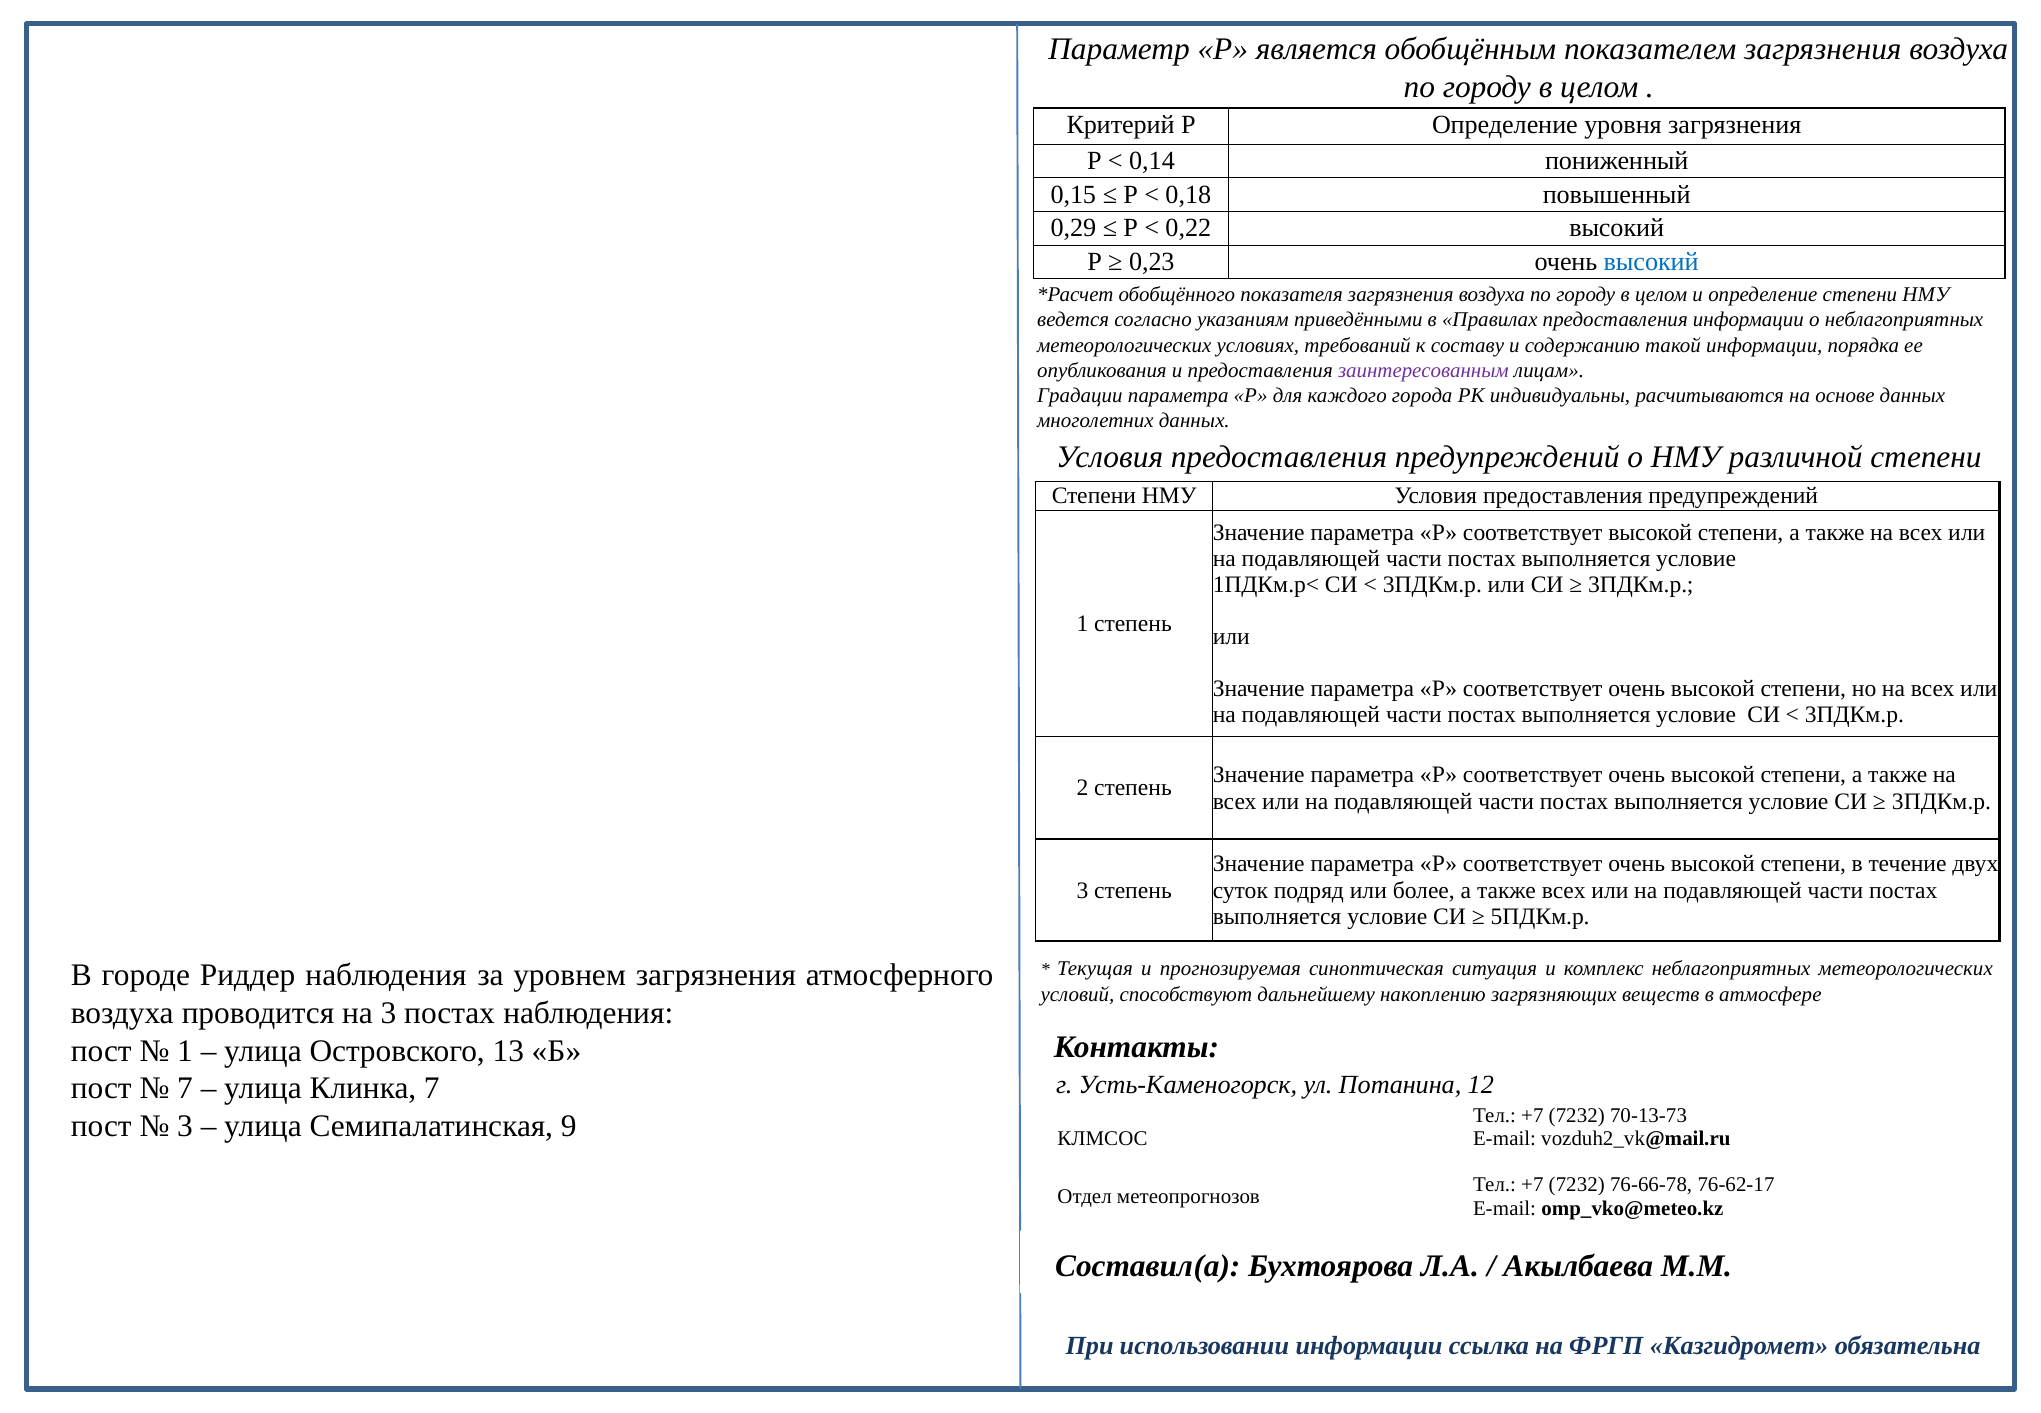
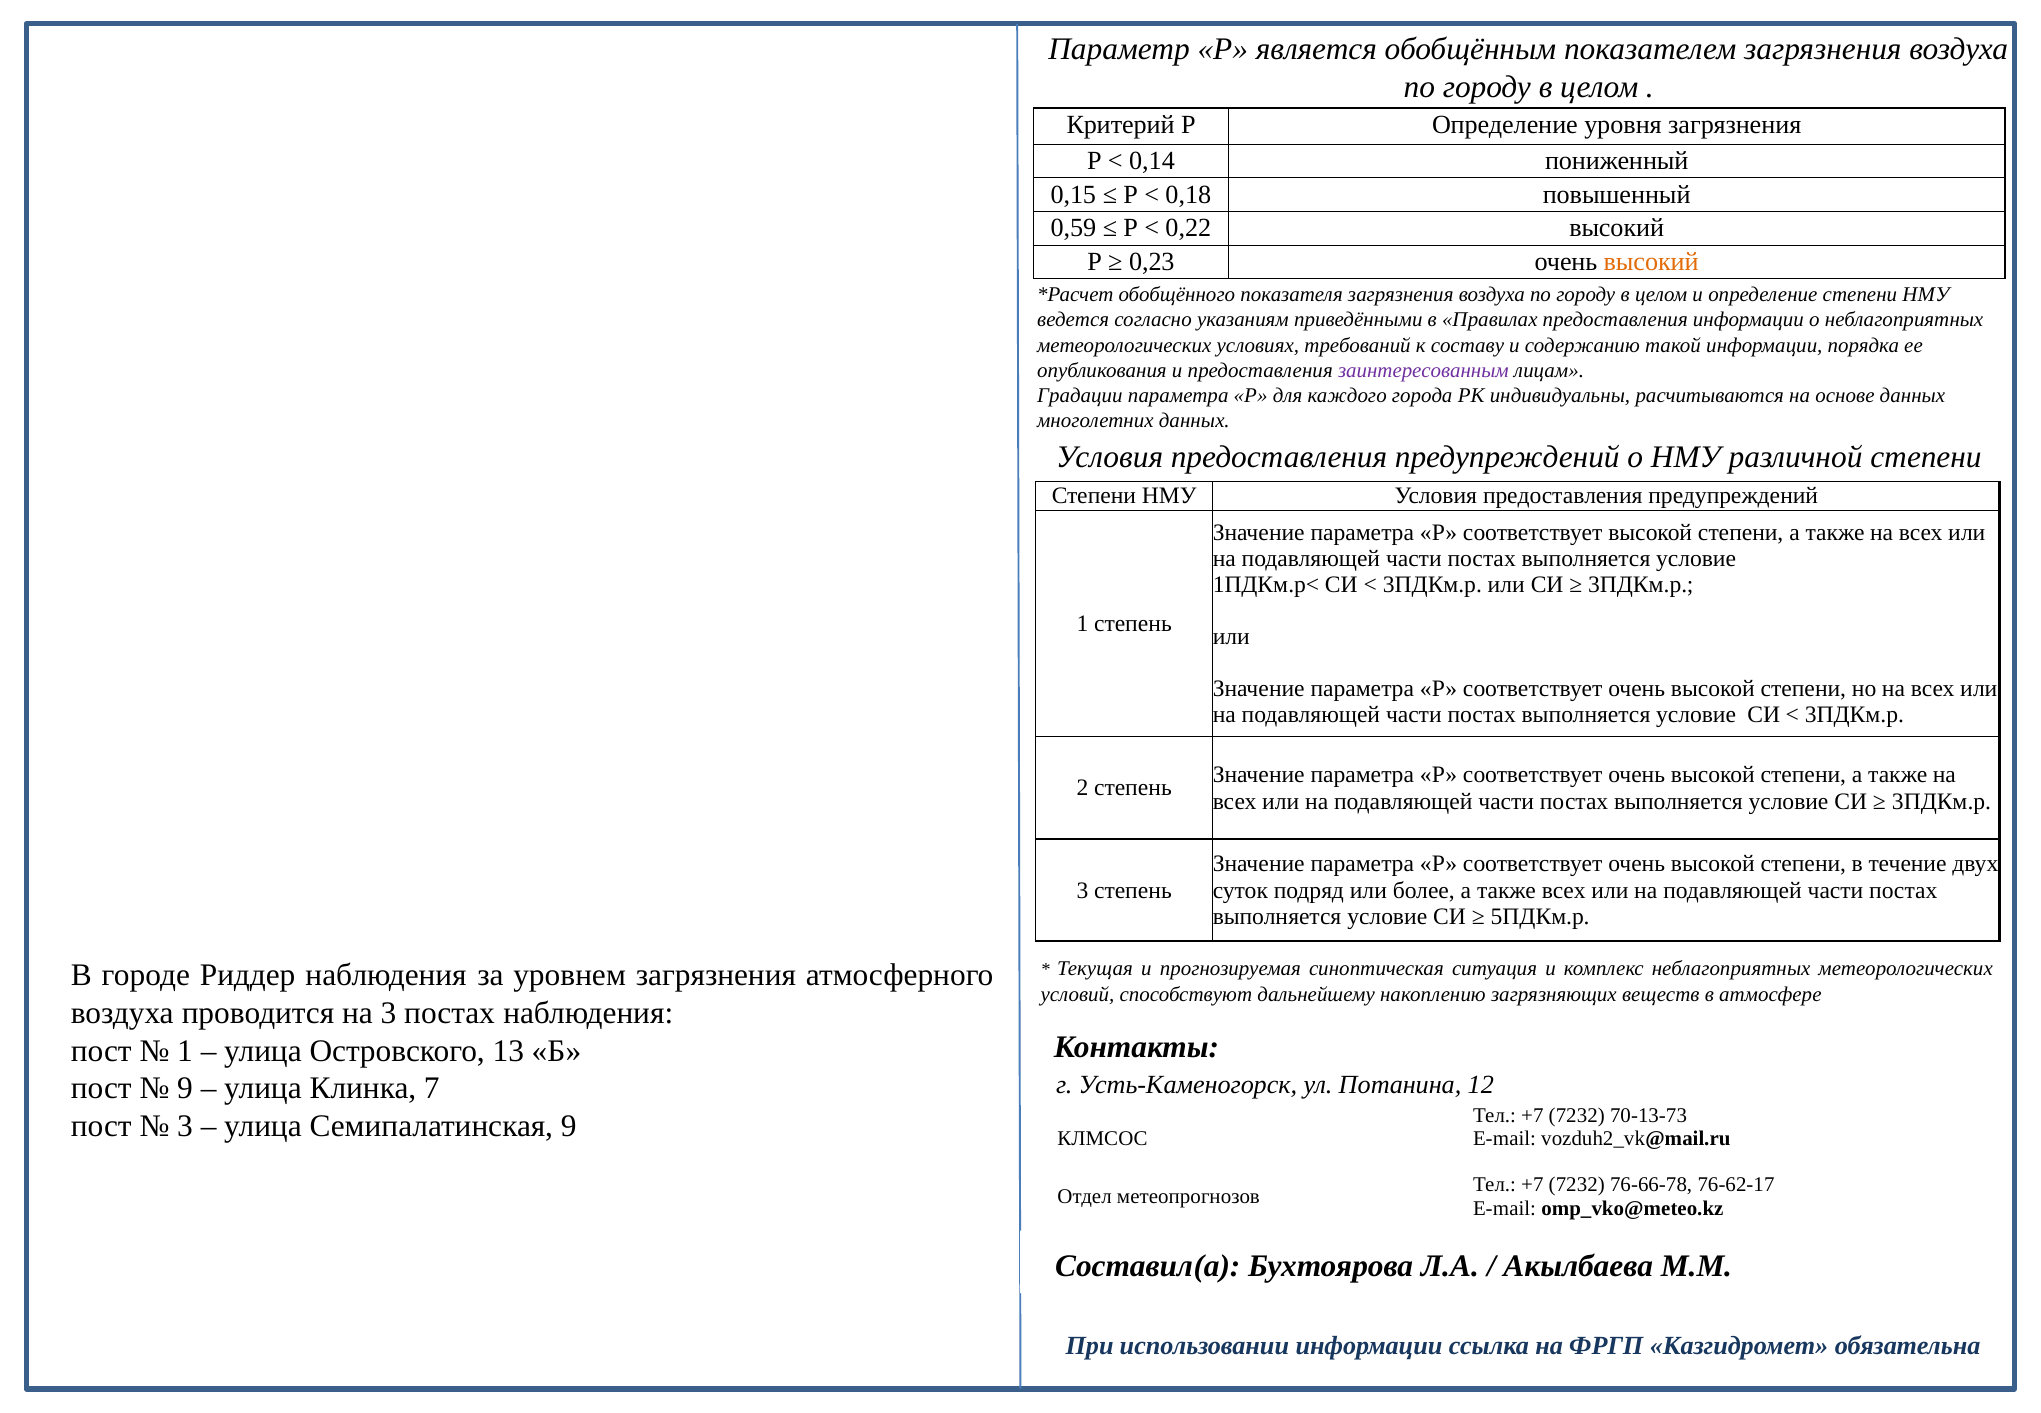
0,29: 0,29 -> 0,59 (1073, 228)
высокий colour: blue -> orange (1651, 262)
7: 7 -> 9 (185, 1088)
